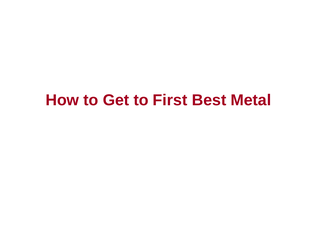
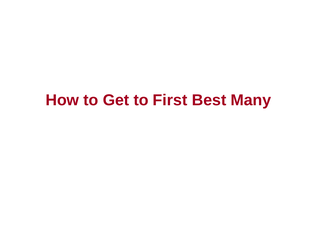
Metal: Metal -> Many (251, 100)
